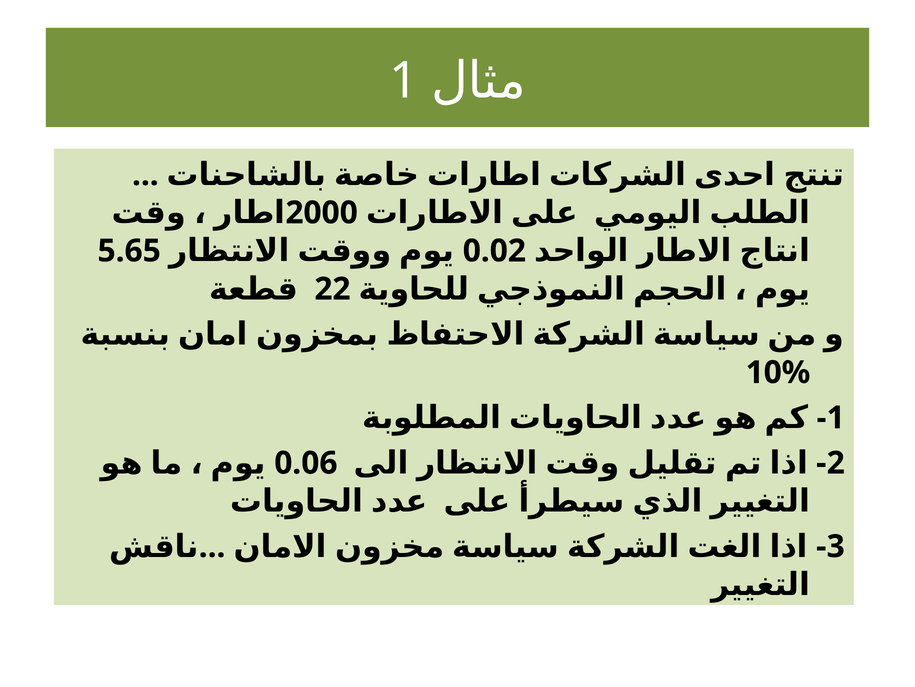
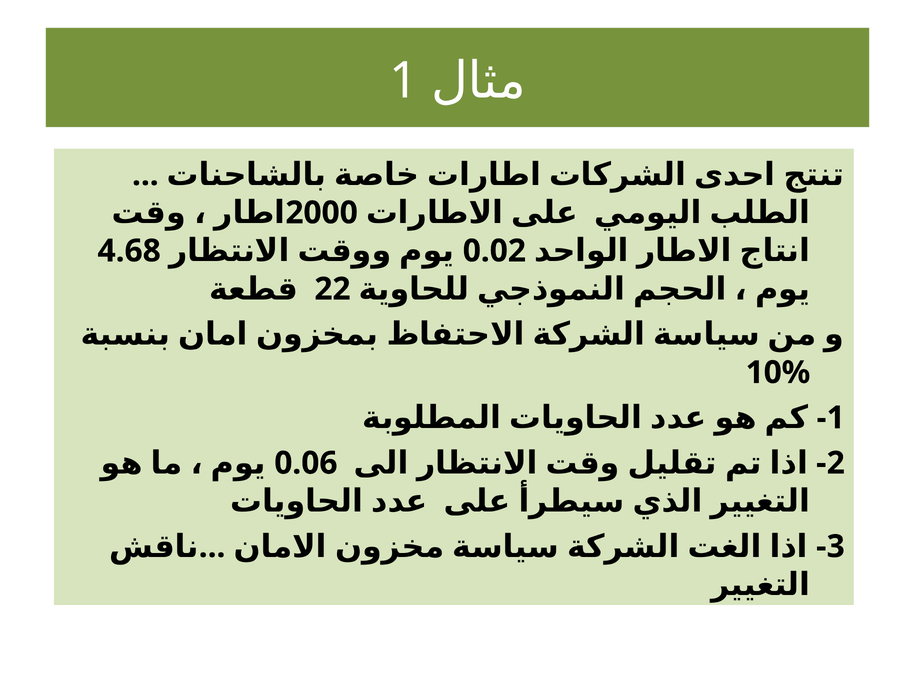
5.65: 5.65 -> 4.68 (129, 251)
